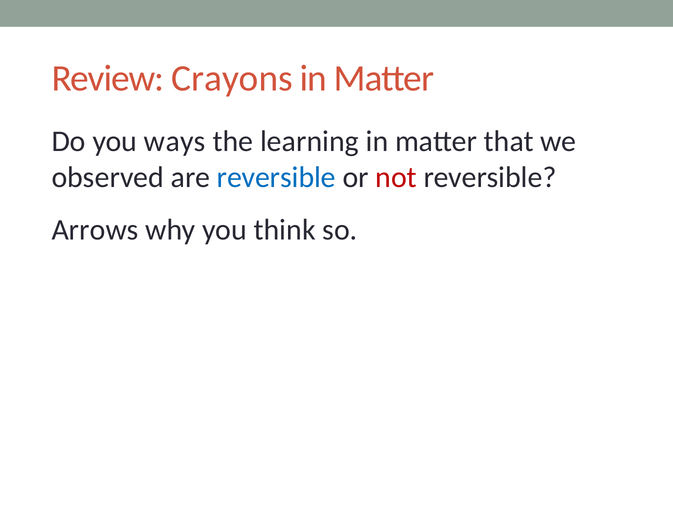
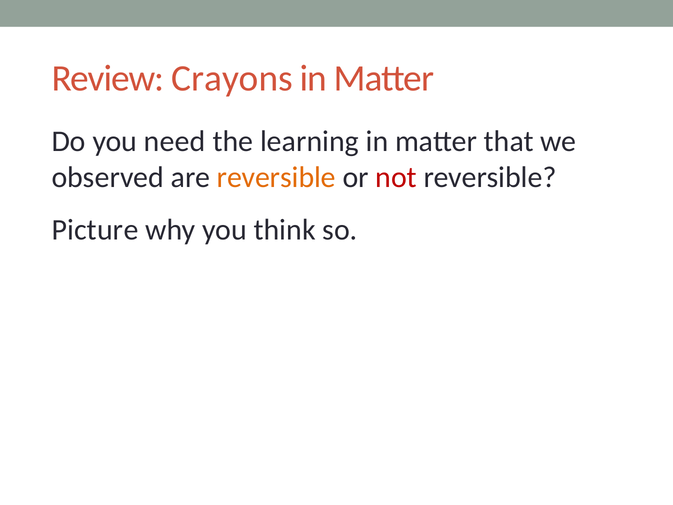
ways: ways -> need (175, 141)
reversible colour: blue -> orange (276, 177)
Arrows: Arrows -> Picture (95, 230)
